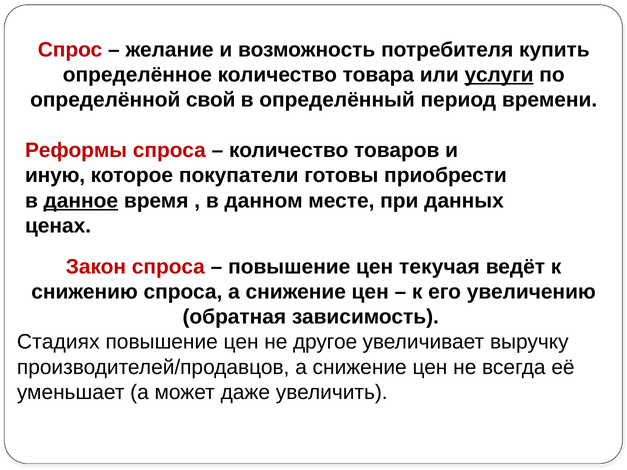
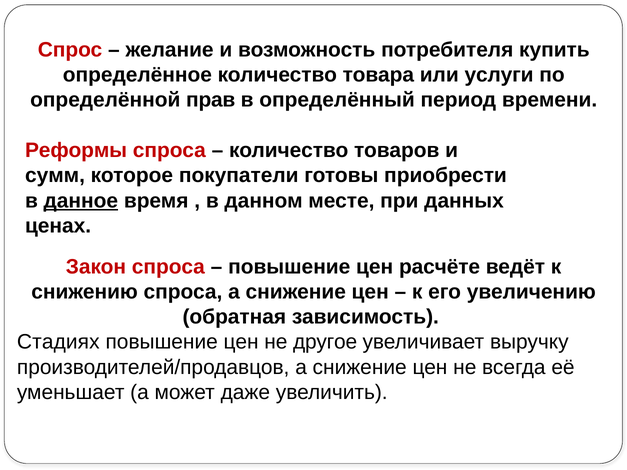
услуги underline: present -> none (499, 75)
свой: свой -> прав (211, 100)
иную: иную -> сумм (55, 176)
текучая: текучая -> расчёте (440, 267)
